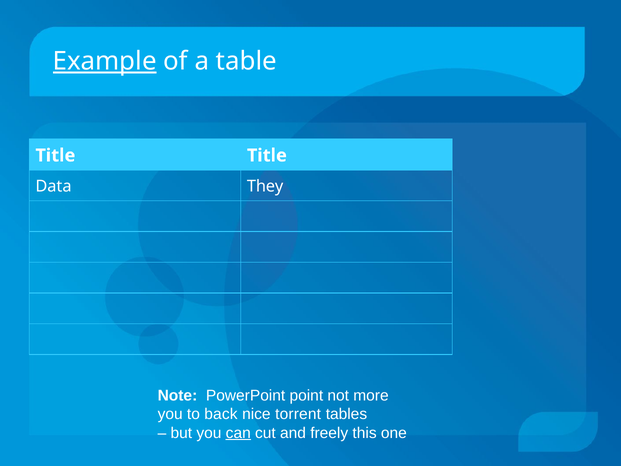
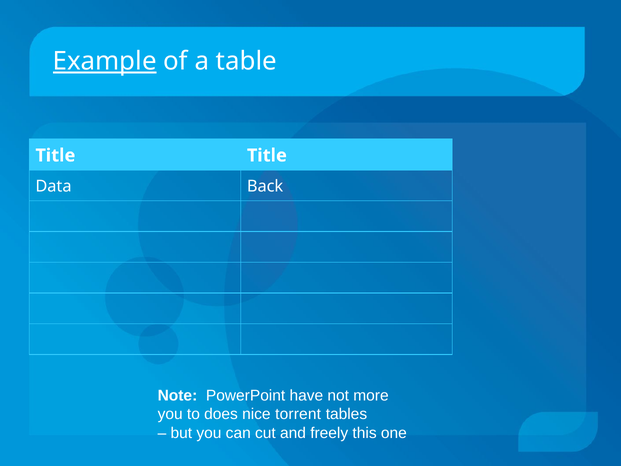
They: They -> Back (265, 186)
point: point -> have (306, 395)
back: back -> does (221, 414)
can underline: present -> none (238, 433)
